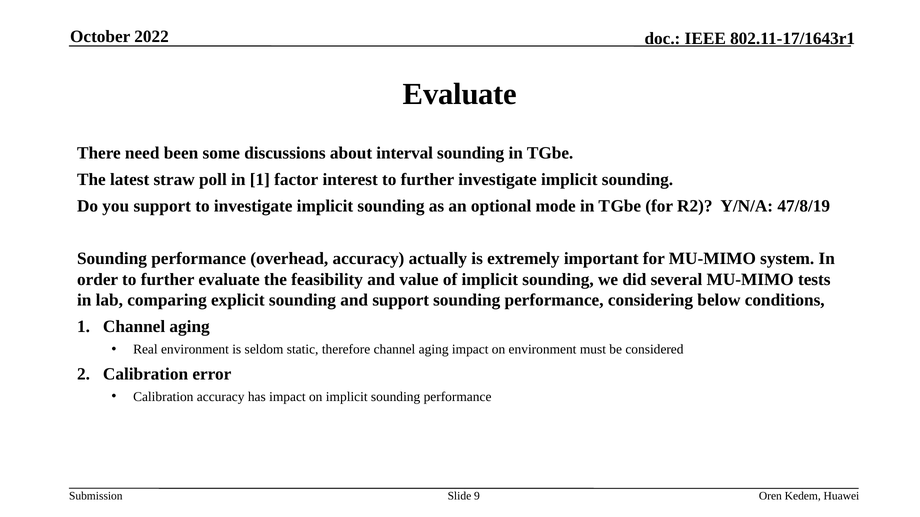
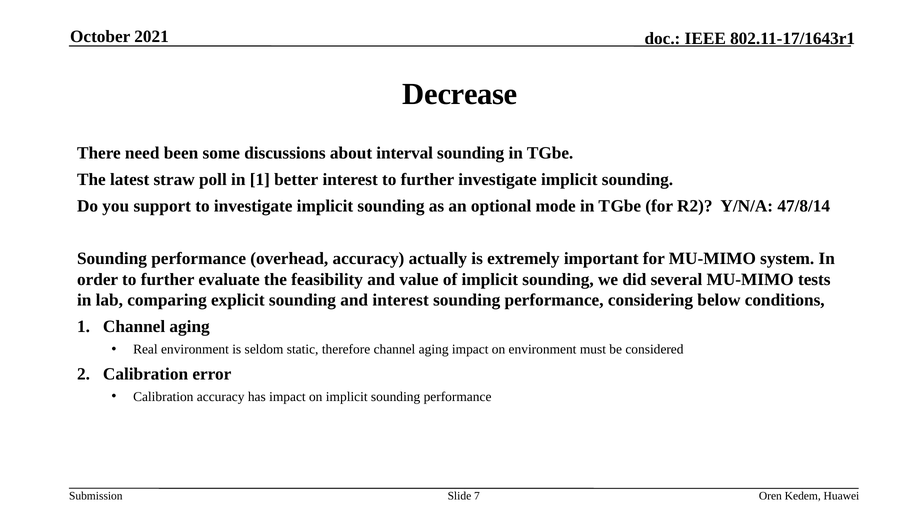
2022: 2022 -> 2021 (152, 37)
Evaluate: Evaluate -> Decrease (460, 94)
factor: factor -> better (296, 180)
47/8/19: 47/8/19 -> 47/8/14 (804, 206)
and support: support -> interest (401, 300)
9: 9 -> 7 (477, 496)
